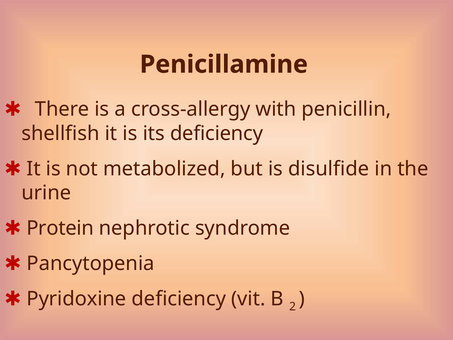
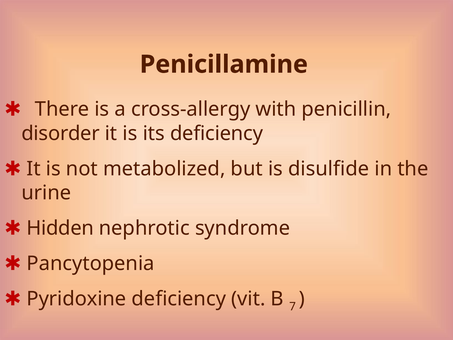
shellfish: shellfish -> disorder (61, 133)
Protein: Protein -> Hidden (60, 228)
2: 2 -> 7 (293, 306)
